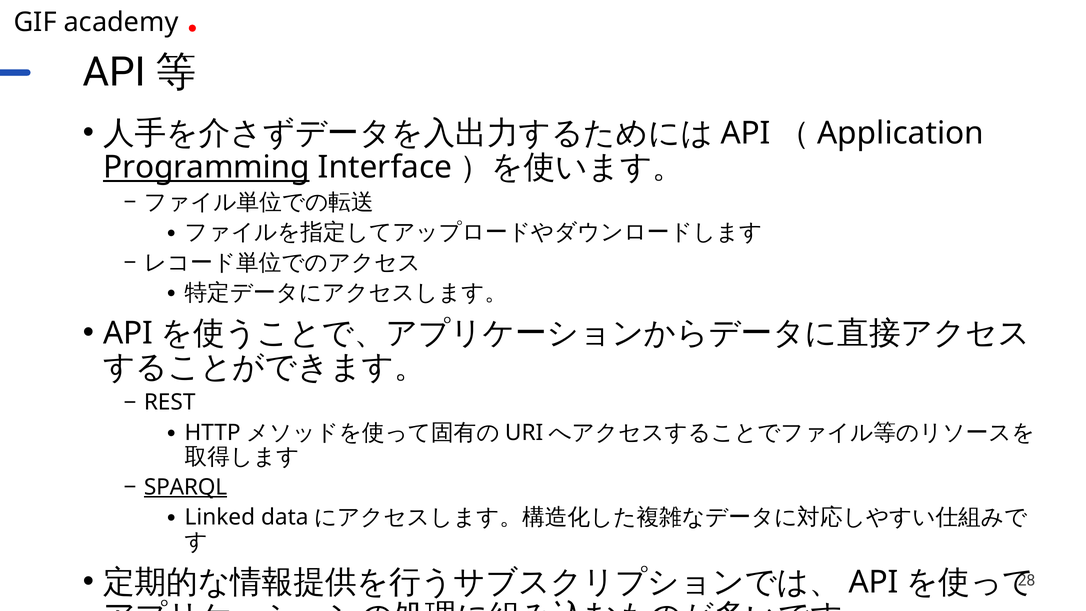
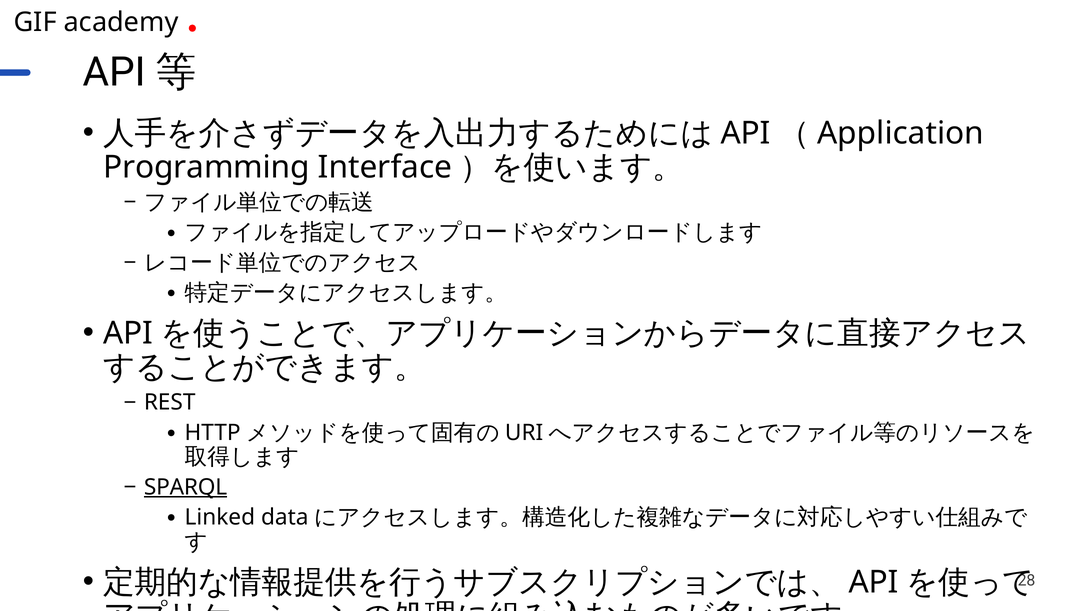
Programming underline: present -> none (207, 167)
